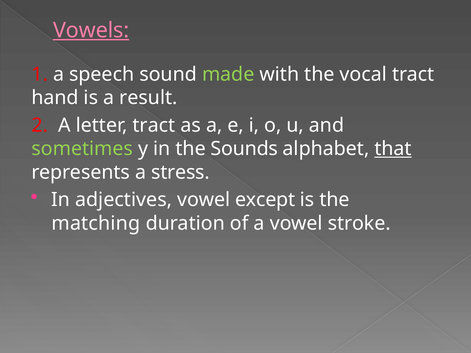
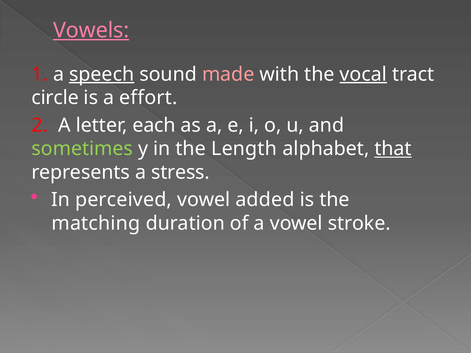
speech underline: none -> present (102, 74)
made colour: light green -> pink (228, 74)
vocal underline: none -> present (363, 74)
hand: hand -> circle (55, 98)
result: result -> effort (148, 98)
letter tract: tract -> each (154, 125)
Sounds: Sounds -> Length (244, 149)
adjectives: adjectives -> perceived (124, 200)
except: except -> added (265, 200)
